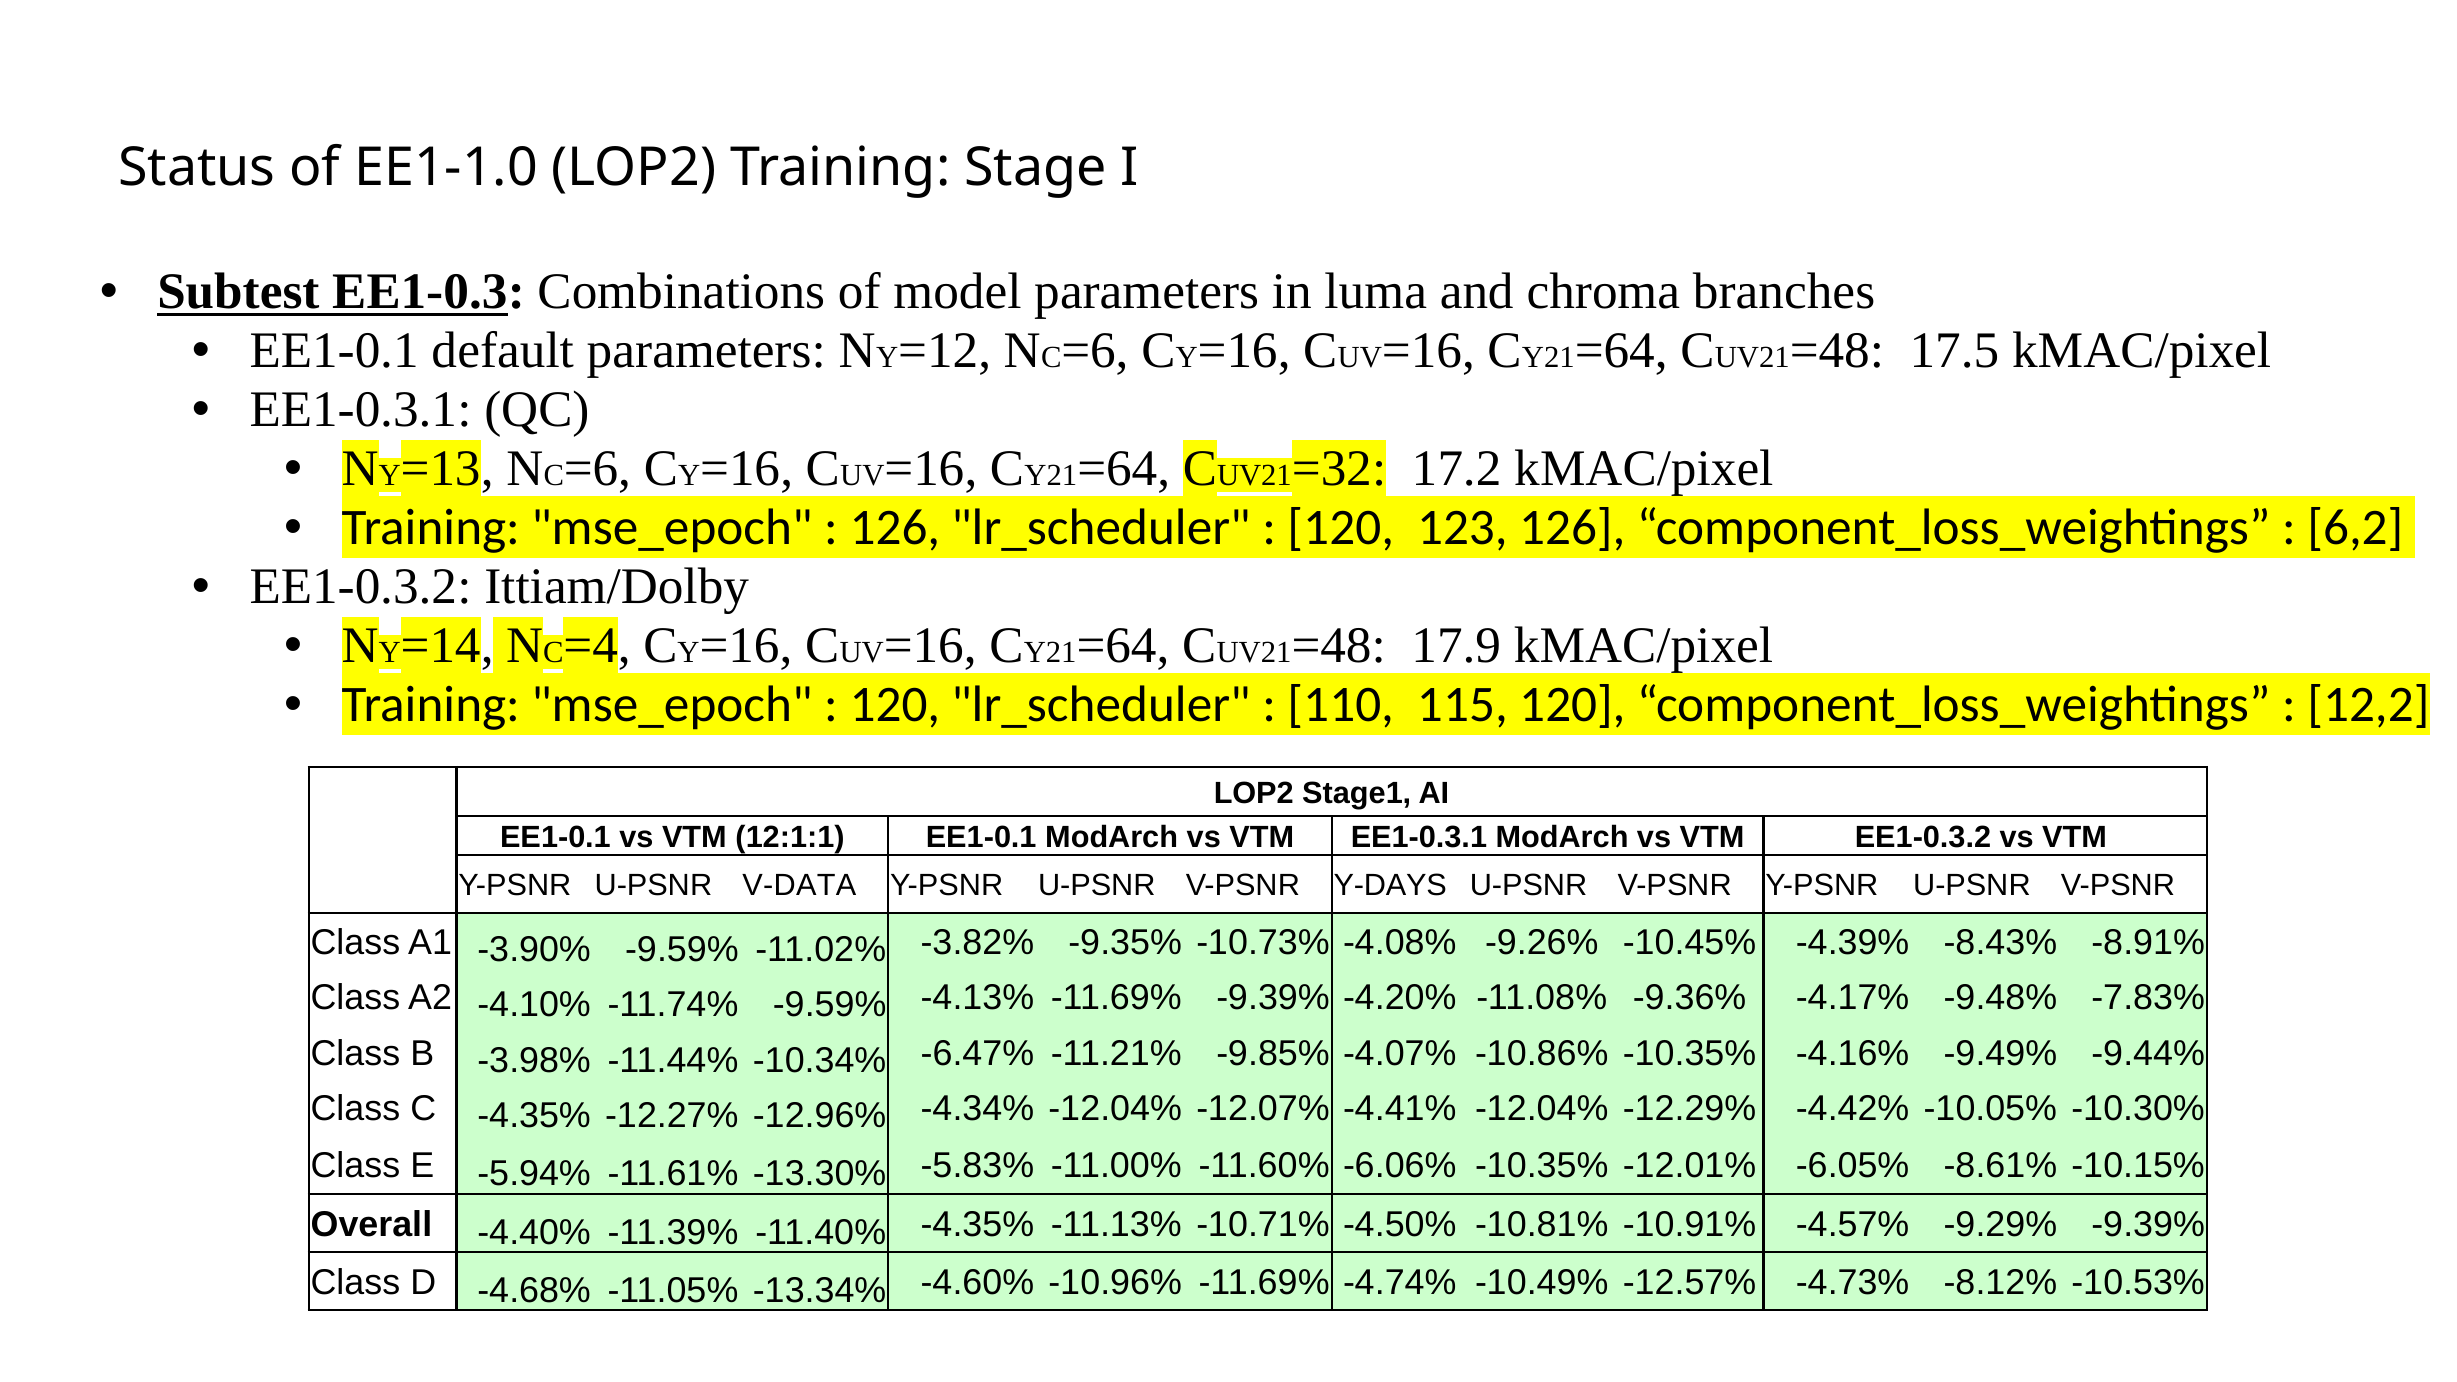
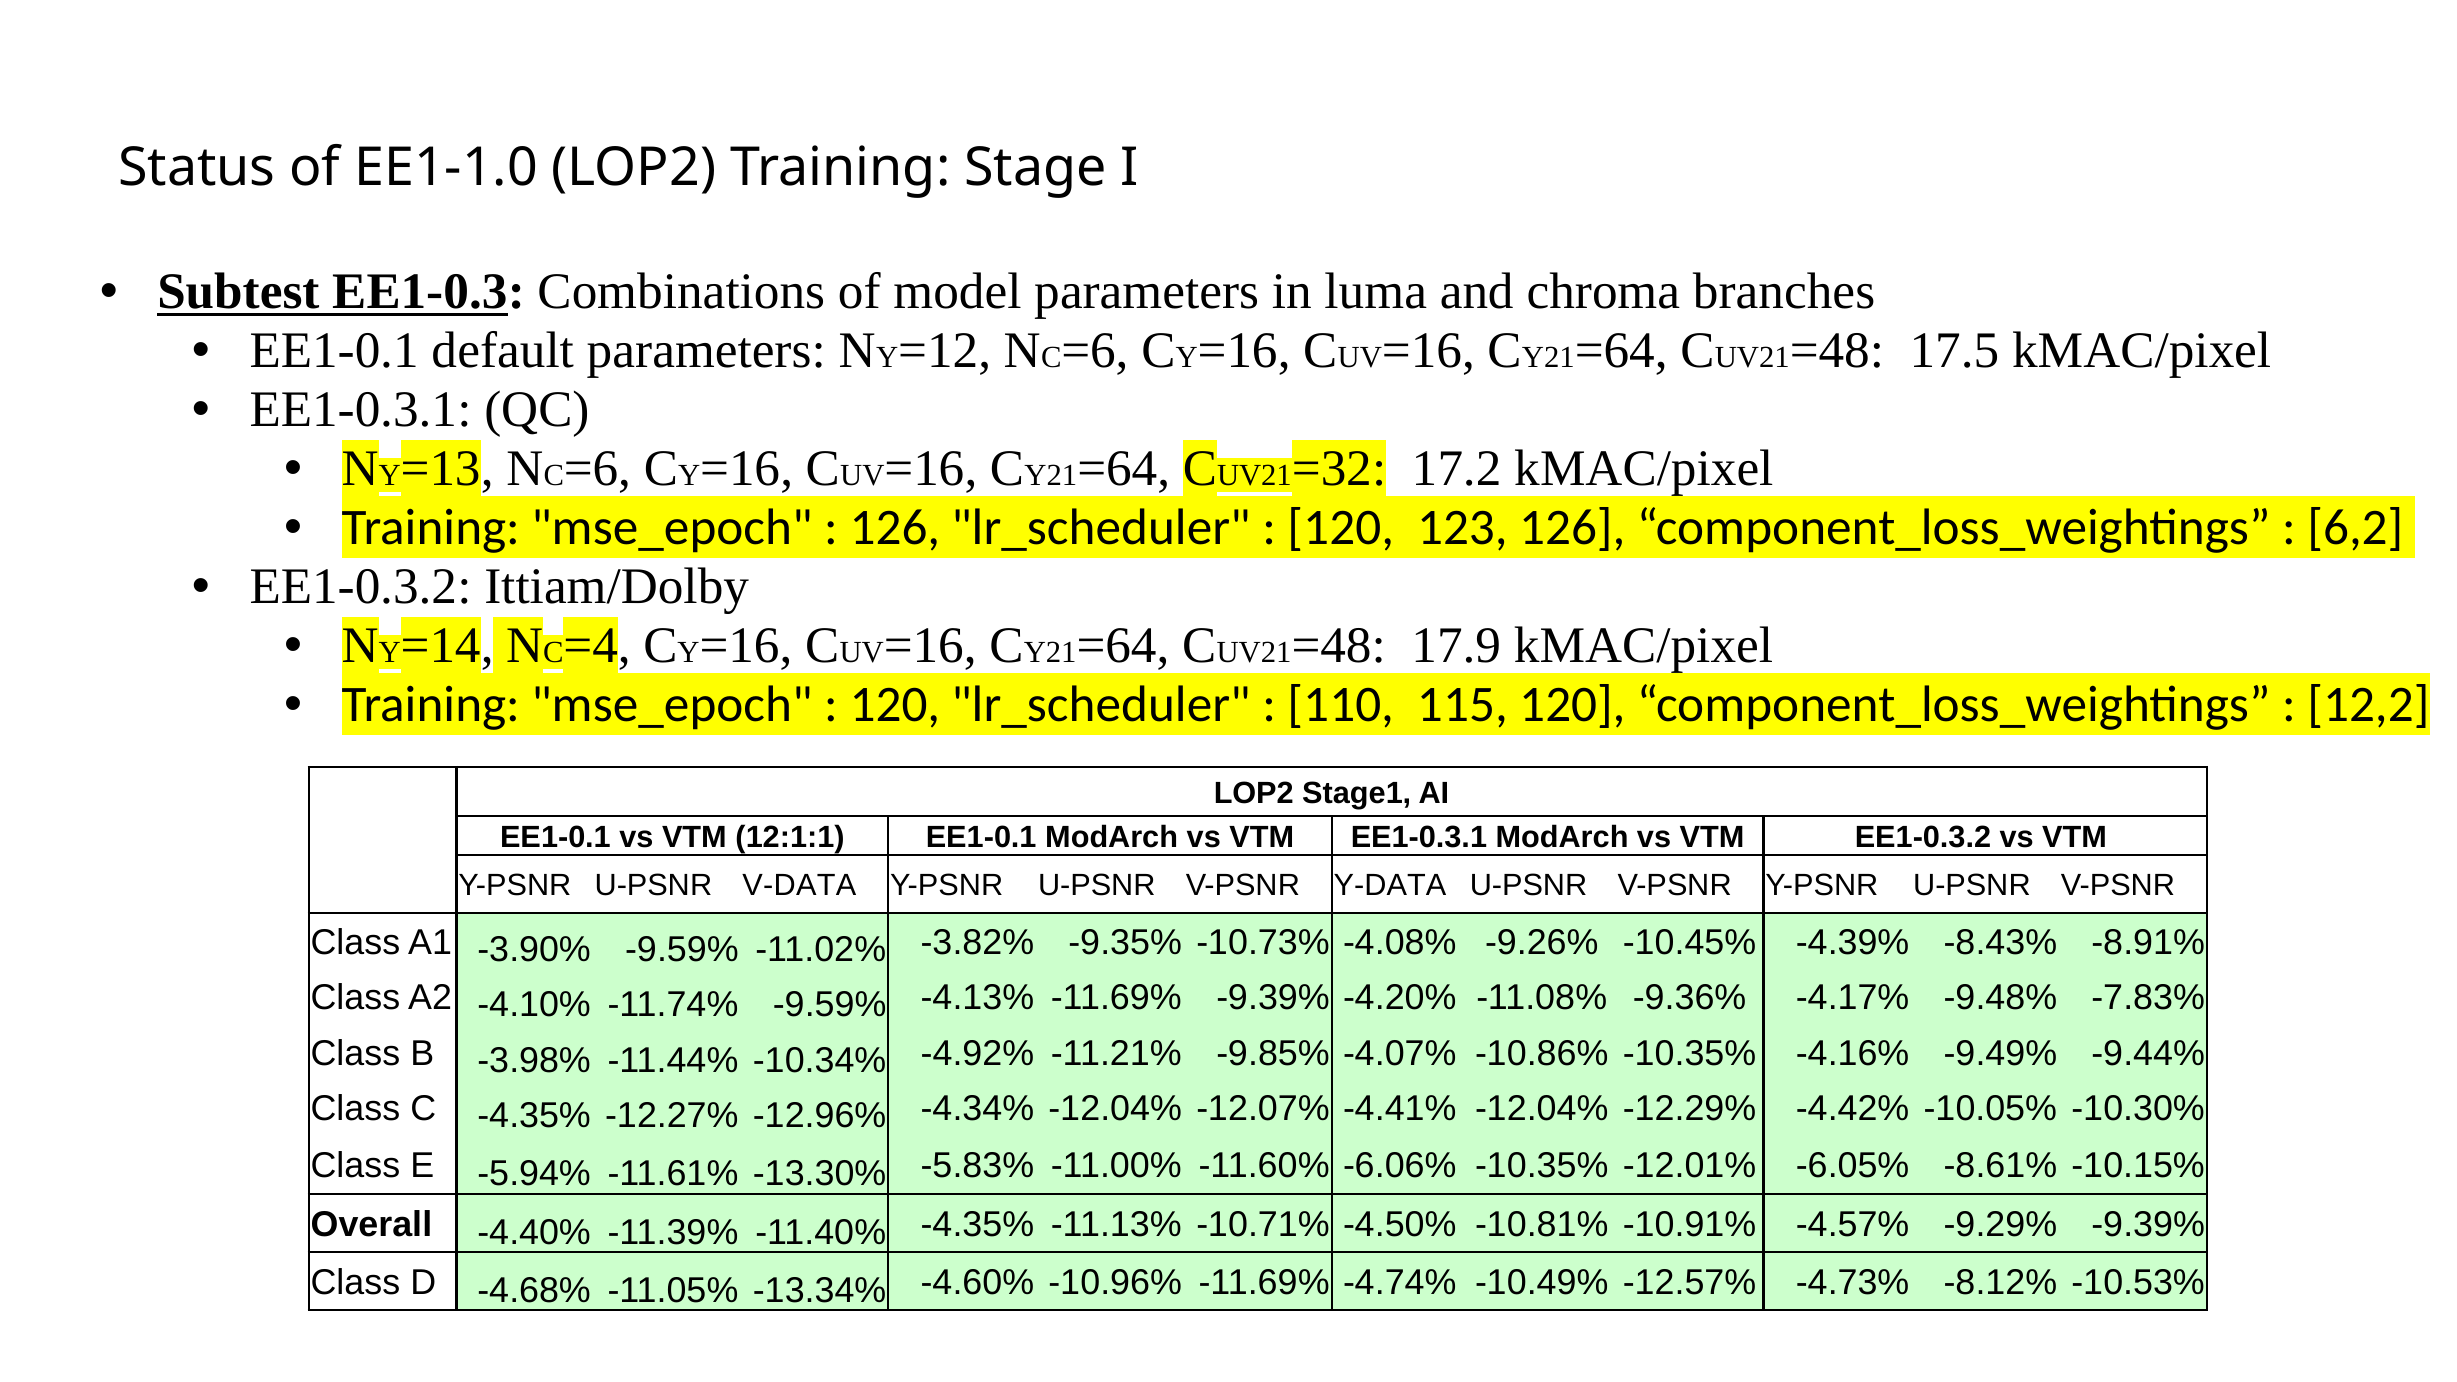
Y-DAYS: Y-DAYS -> Y-DATA (1390, 886)
-6.47%: -6.47% -> -4.92% (977, 1054)
